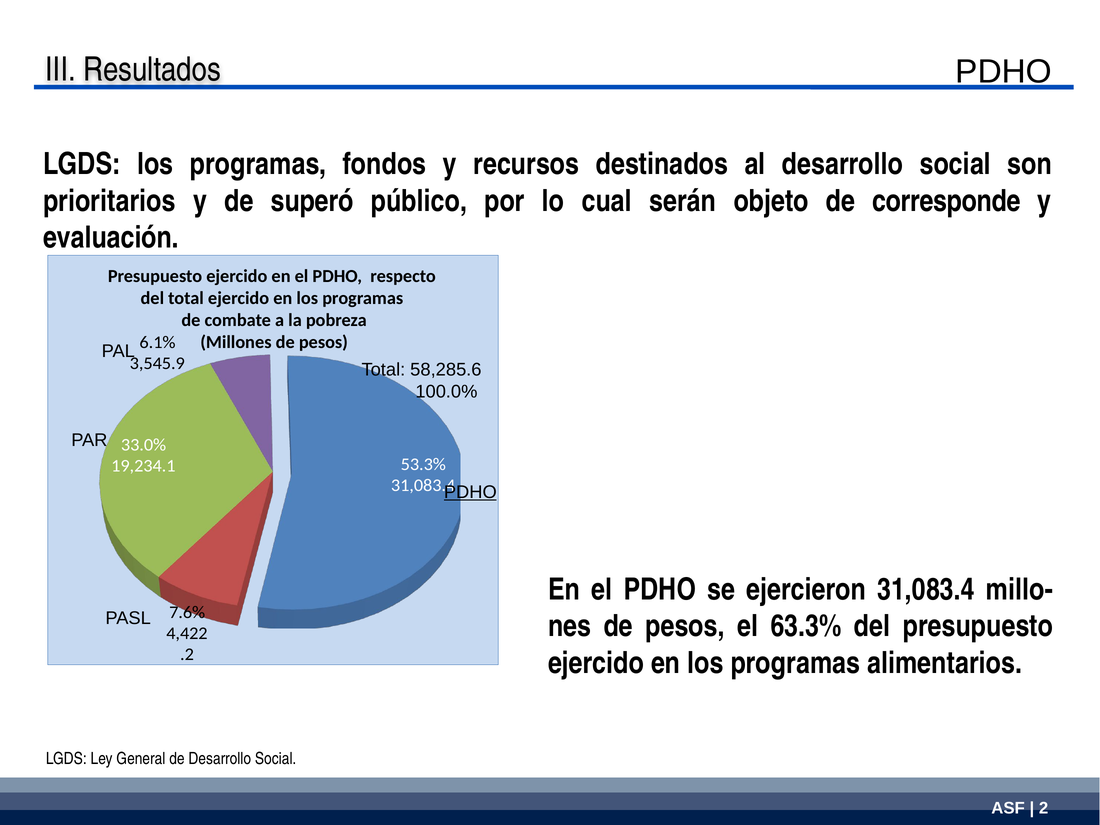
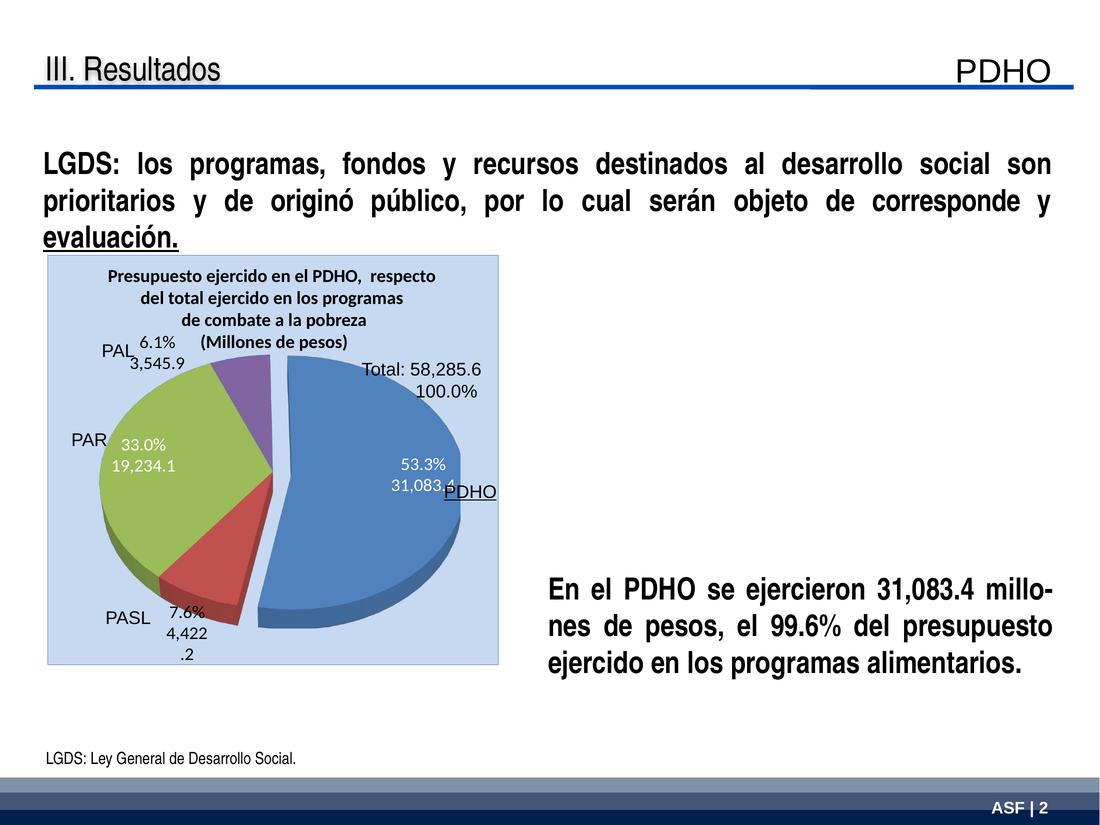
superó: superó -> originó (312, 201)
evaluación underline: none -> present (111, 238)
63.3%: 63.3% -> 99.6% (806, 626)
